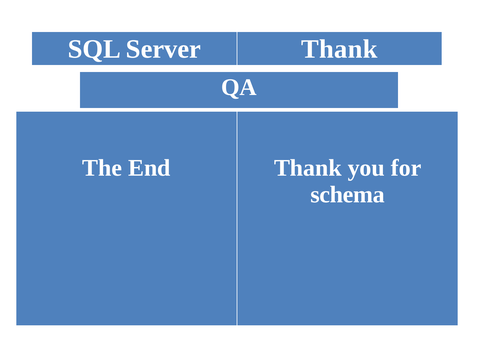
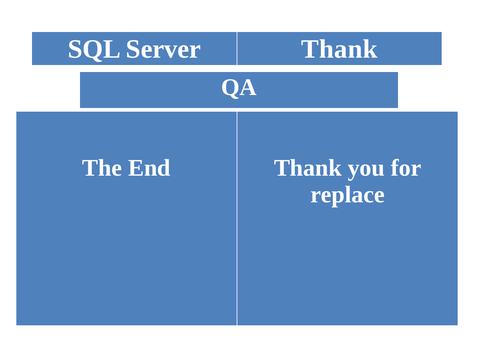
schema: schema -> replace (348, 195)
